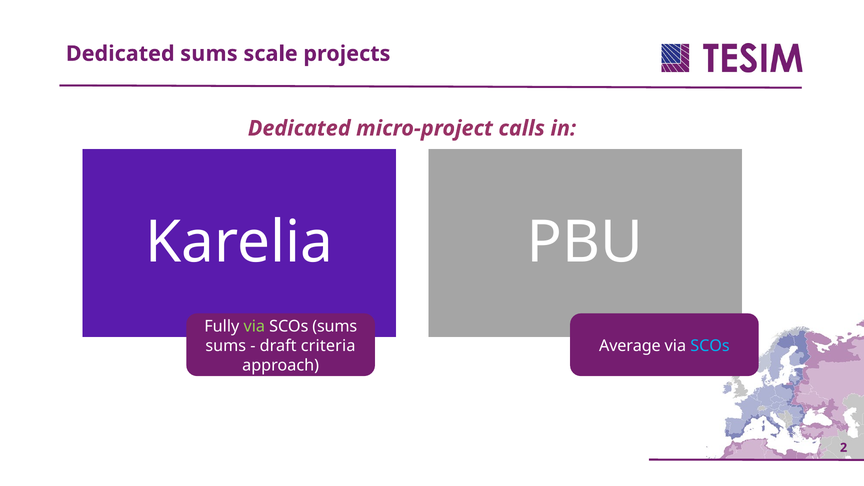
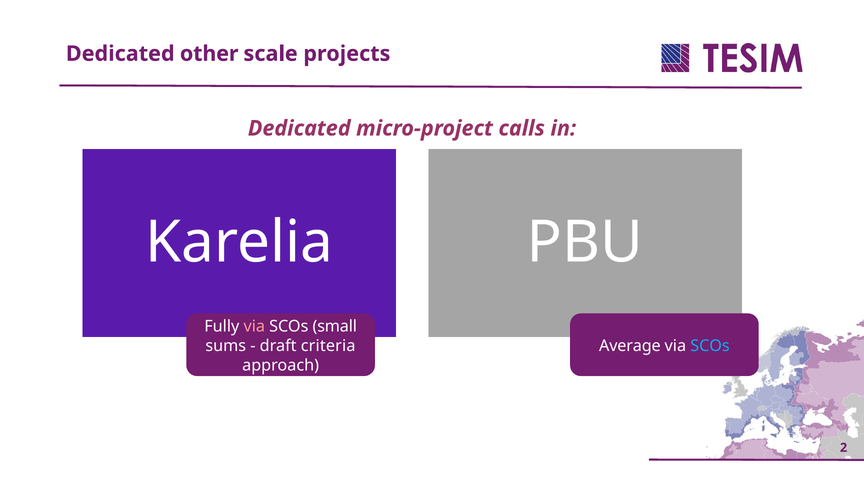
Dedicated sums: sums -> other (209, 54)
via colour: light green -> pink (254, 326)
SCOs sums: sums -> small (335, 326)
